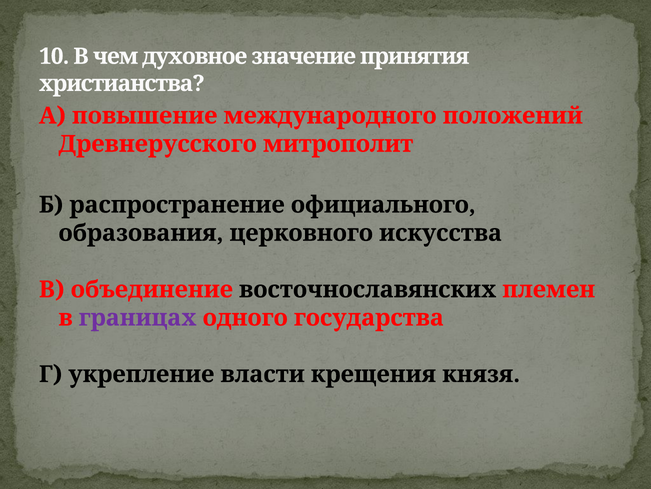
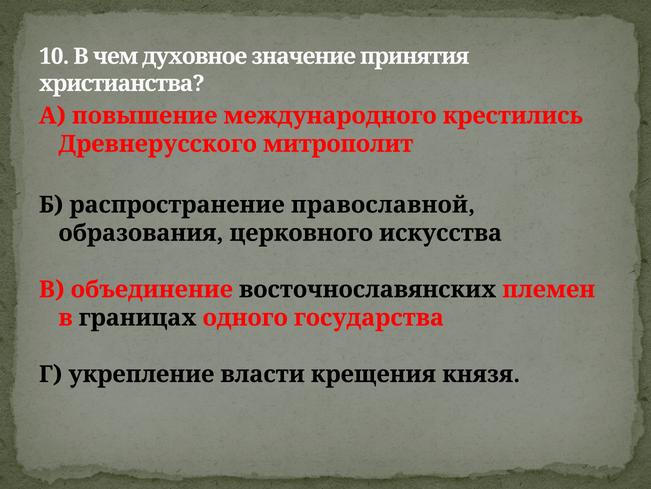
положений: положений -> крестились (513, 116)
официального: официального -> православной (383, 205)
границах colour: purple -> black (138, 317)
